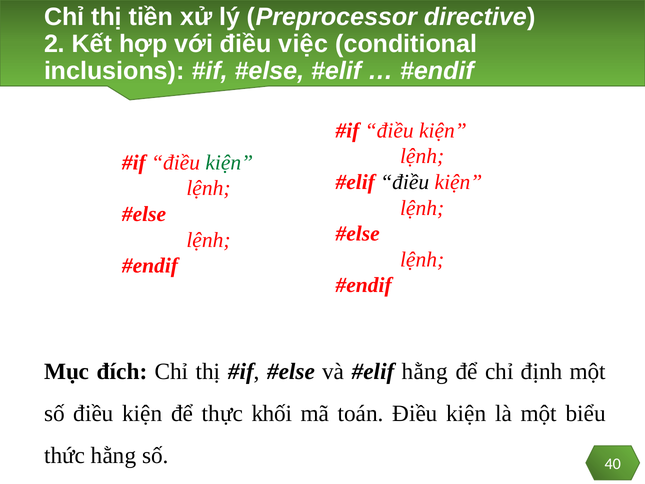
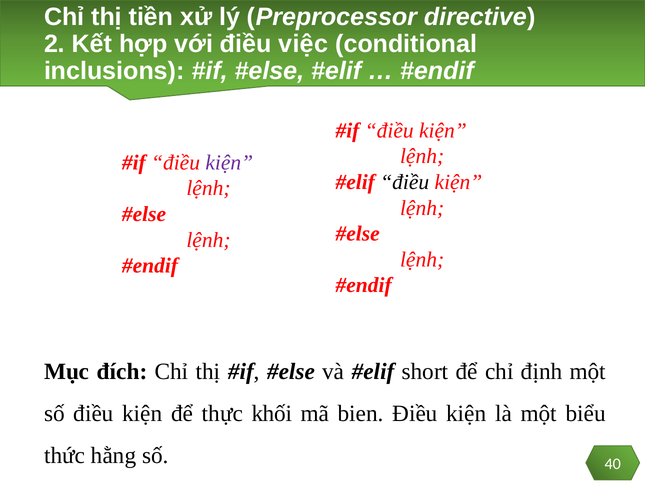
kiện colour: green -> purple (229, 162)
hằng: hằng -> short (425, 371)
toán: toán -> bien (361, 413)
